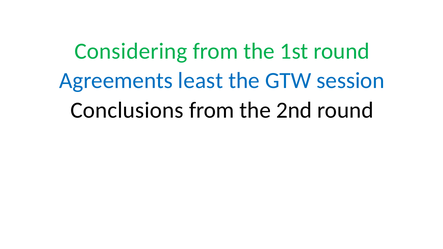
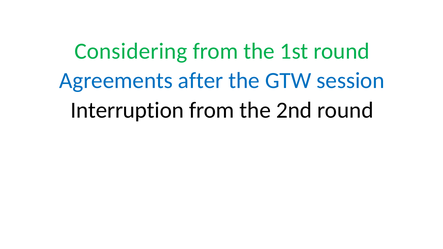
least: least -> after (201, 81)
Conclusions: Conclusions -> Interruption (127, 110)
